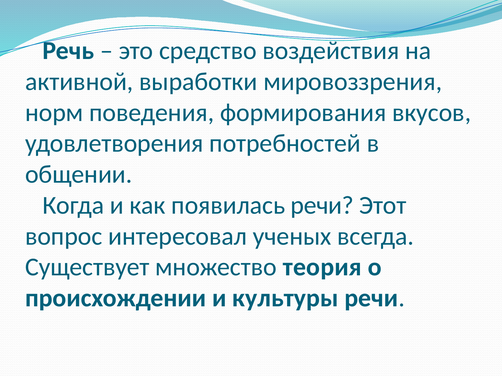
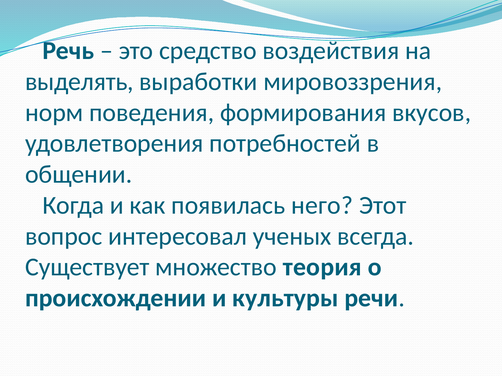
активной: активной -> выделять (79, 82)
появилась речи: речи -> него (322, 206)
